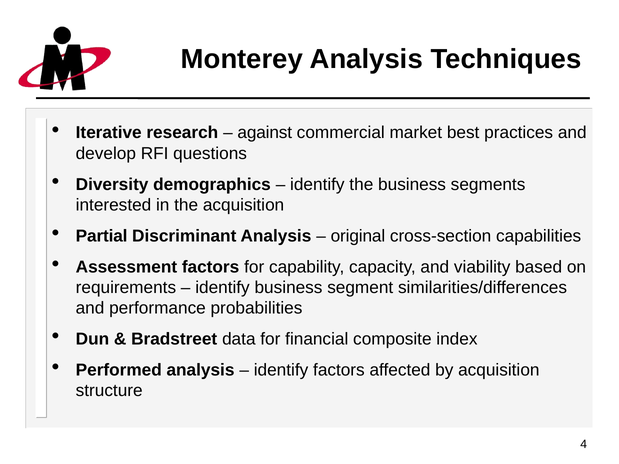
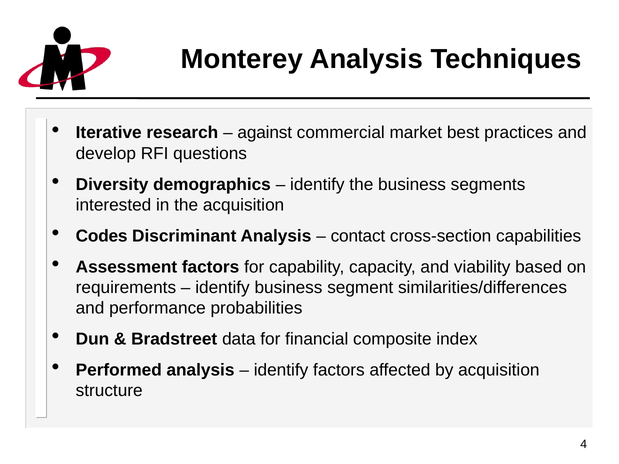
Partial: Partial -> Codes (102, 236)
original: original -> contact (358, 236)
